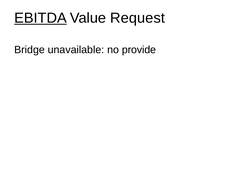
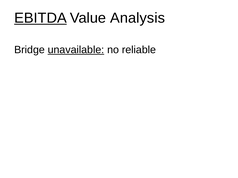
Request: Request -> Analysis (138, 18)
unavailable underline: none -> present (76, 50)
provide: provide -> reliable (139, 50)
